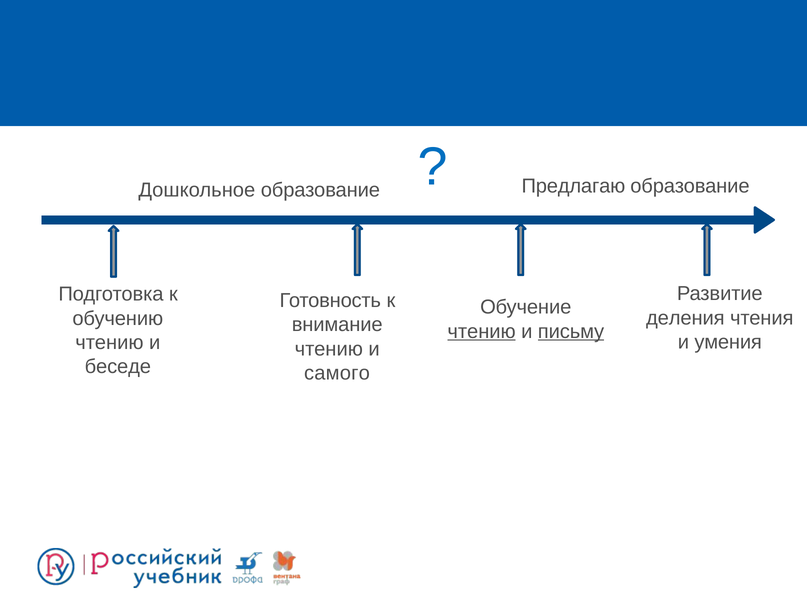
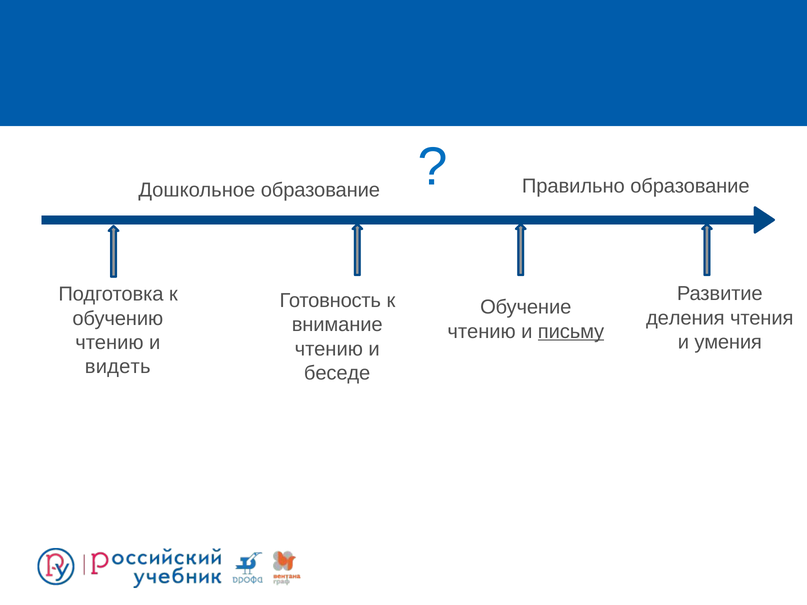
Предлагаю: Предлагаю -> Правильно (573, 186)
чтению underline: present -> none (482, 332)
беседе: беседе -> видеть (118, 367)
самого: самого -> беседе (337, 373)
